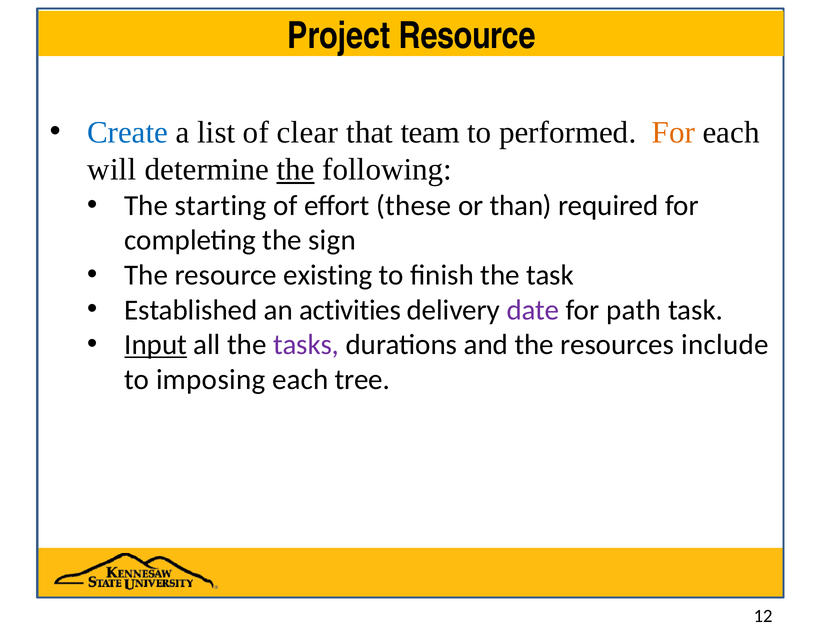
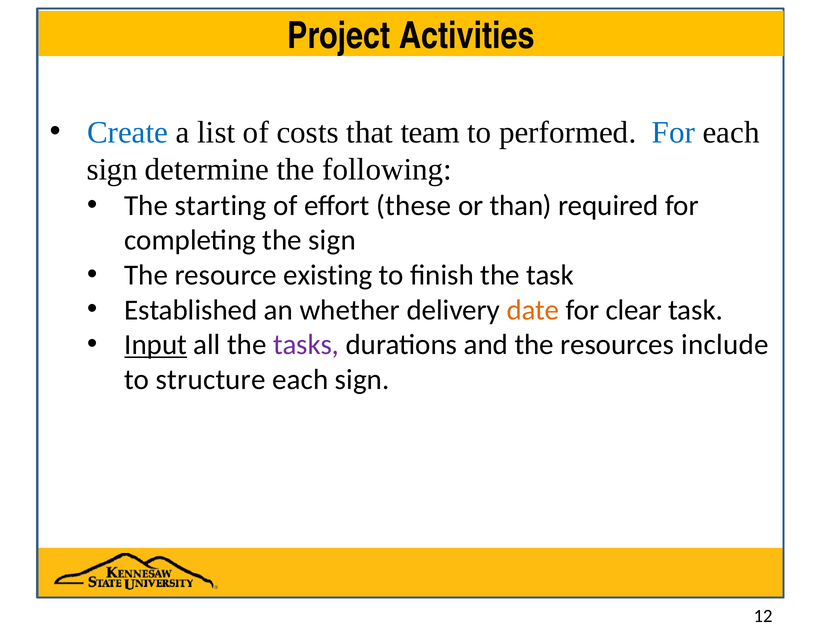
Project Resource: Resource -> Activities (467, 36)
clear: clear -> costs (308, 132)
For colour: orange -> blue (673, 132)
will: will -> sign (112, 169)
the underline: present -> none (296, 169)
activities: activities -> whether (350, 310)
date colour: purple -> orange (533, 310)
path: path -> clear (634, 310)
imposing: imposing -> structure (211, 379)
tree: tree -> sign (362, 379)
